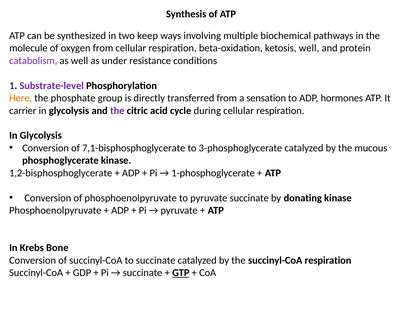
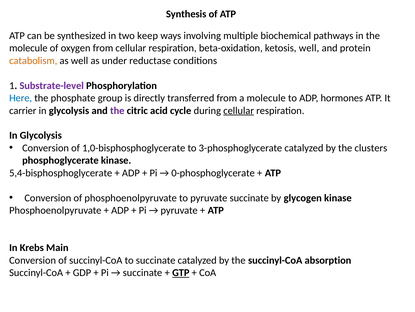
catabolism colour: purple -> orange (33, 61)
resistance: resistance -> reductase (150, 61)
Here colour: orange -> blue (21, 98)
a sensation: sensation -> molecule (266, 98)
cellular underline: none -> present (239, 110)
7,1-bisphosphoglycerate: 7,1-bisphosphoglycerate -> 1,0-bisphosphoglycerate (134, 148)
mucous: mucous -> clusters (371, 148)
1,2-bisphosphoglycerate: 1,2-bisphosphoglycerate -> 5,4-bisphosphoglycerate (61, 173)
1-phosphoglycerate: 1-phosphoglycerate -> 0-phosphoglycerate (213, 173)
donating: donating -> glycogen (303, 197)
Bone: Bone -> Main (57, 247)
succinyl-CoA respiration: respiration -> absorption (328, 260)
